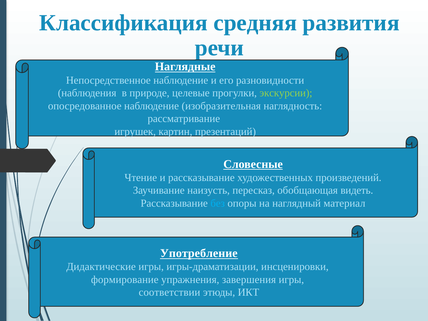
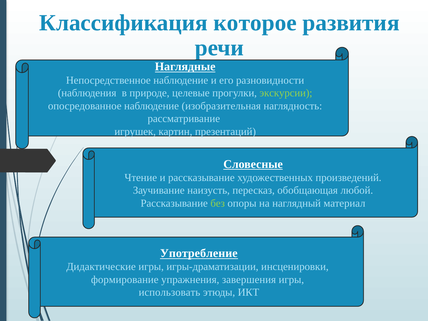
средняя: средняя -> которое (255, 23)
видеть: видеть -> любой (357, 190)
без colour: light blue -> light green (218, 203)
соответствии: соответствии -> использовать (169, 292)
